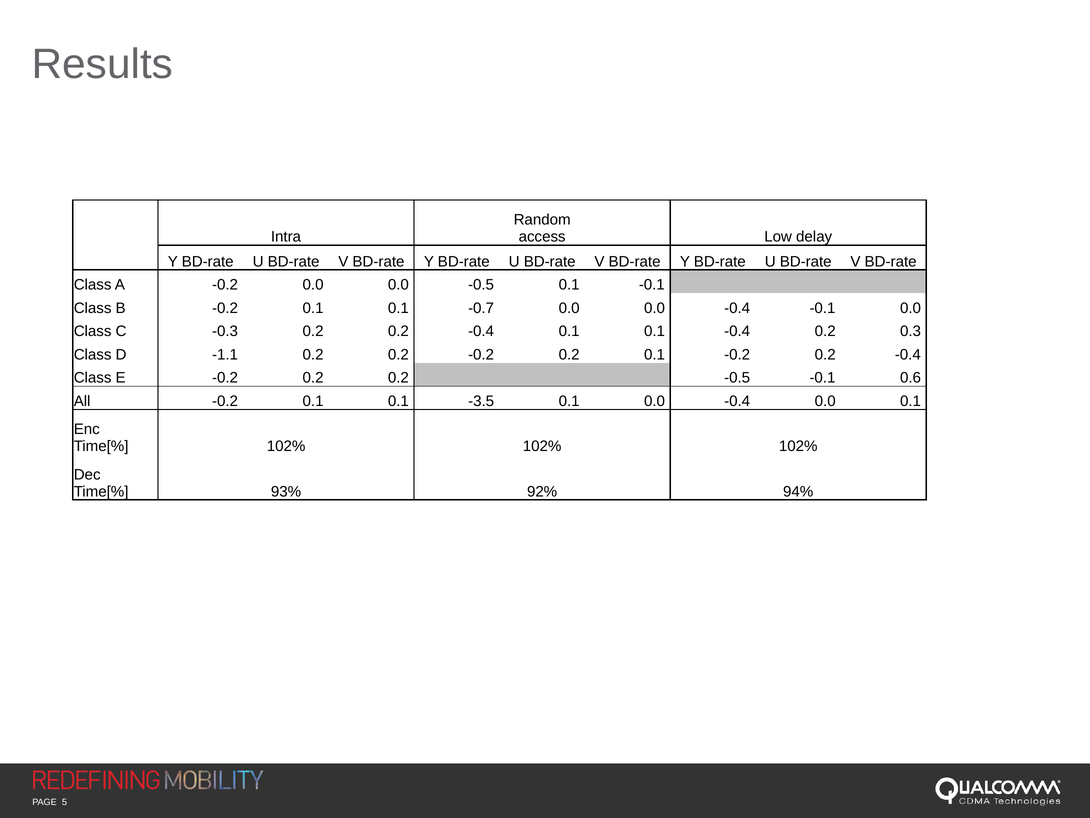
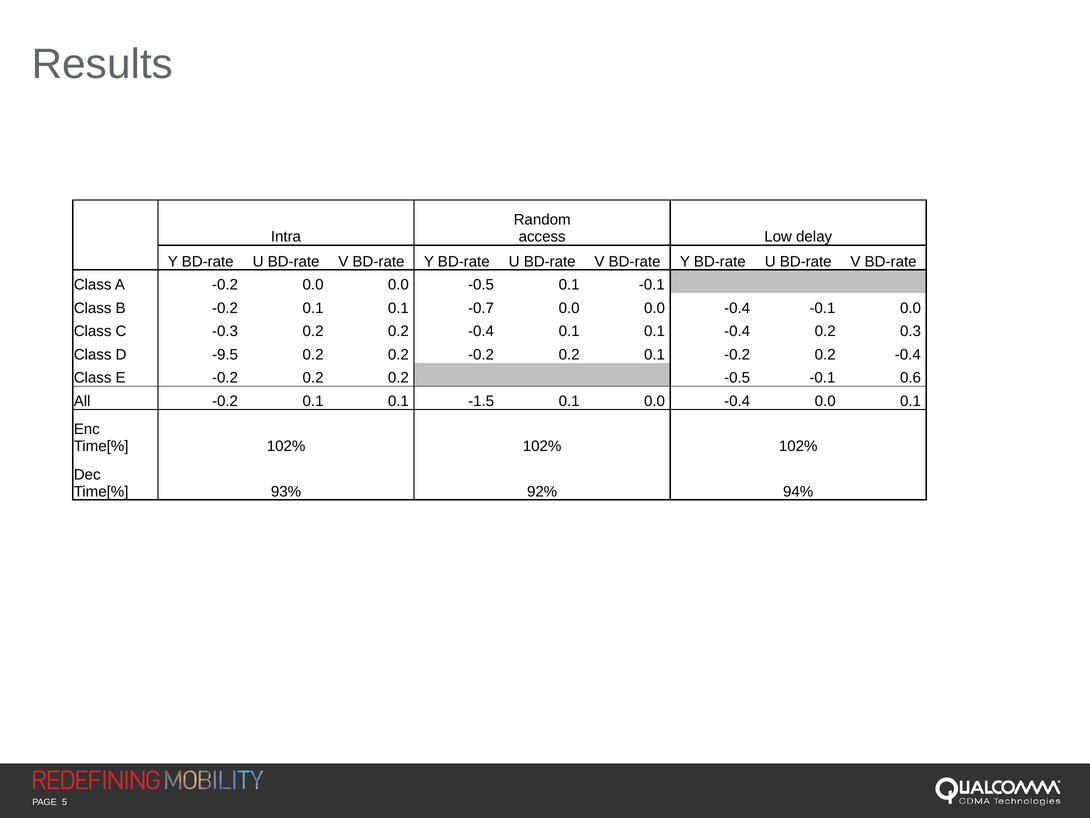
-1.1: -1.1 -> -9.5 (225, 354)
-3.5: -3.5 -> -1.5 (481, 401)
